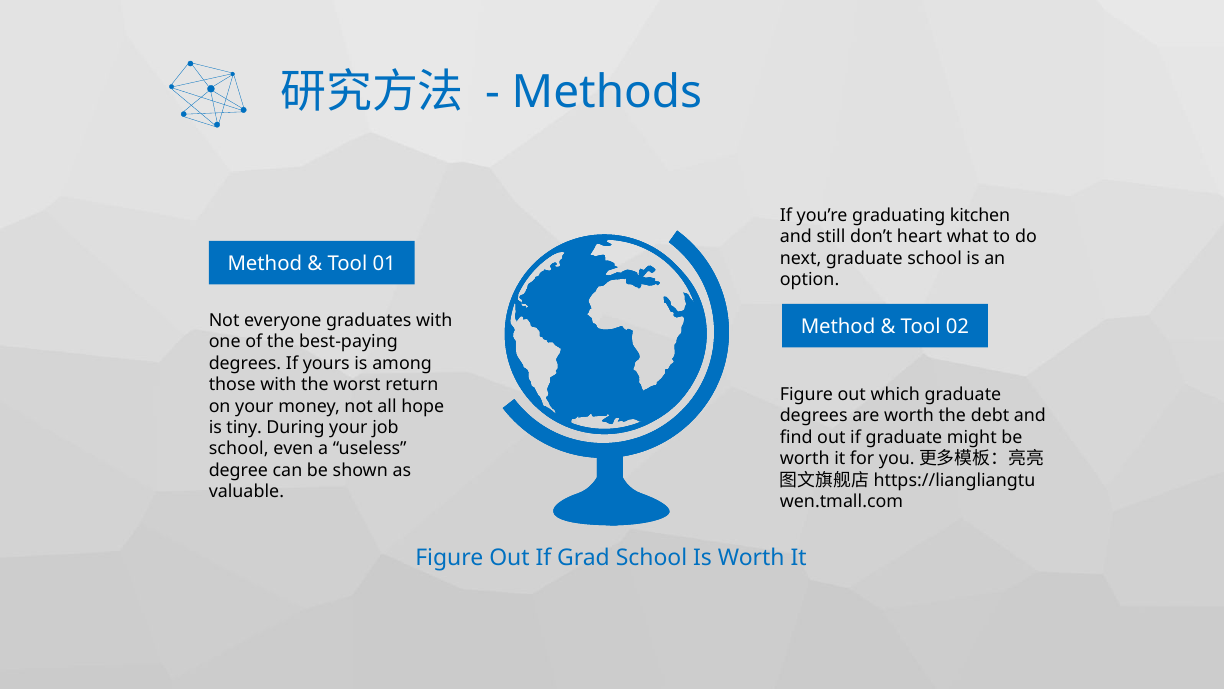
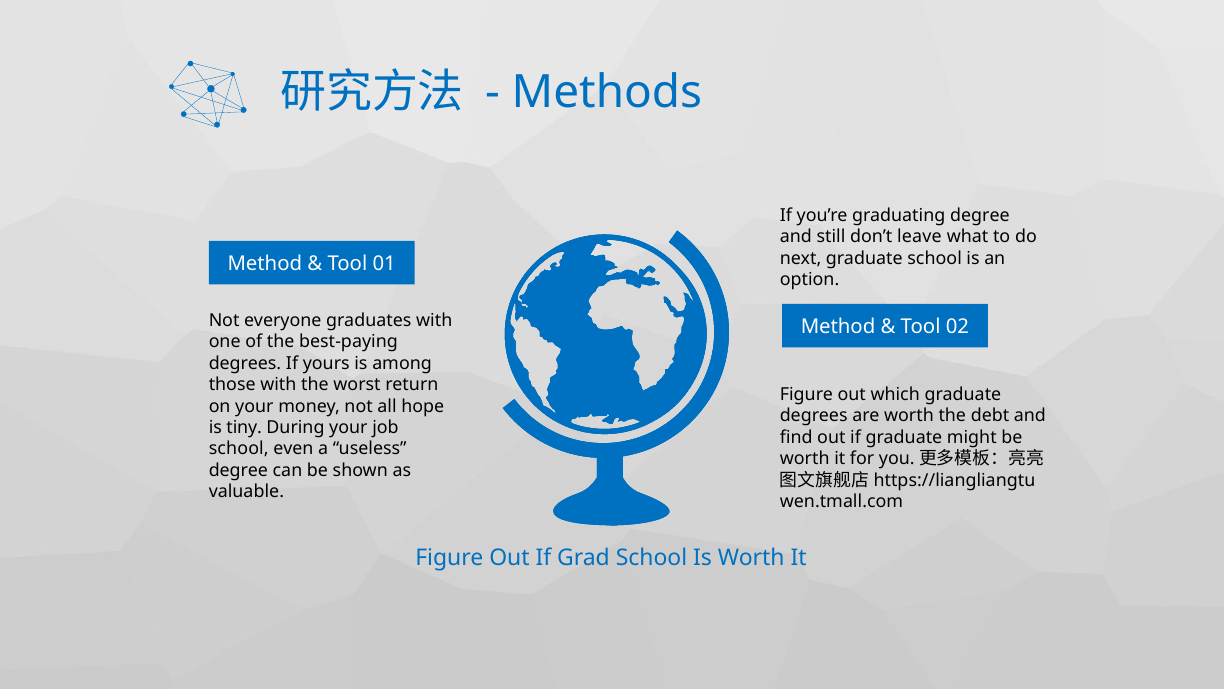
graduating kitchen: kitchen -> degree (980, 215)
heart: heart -> leave (919, 237)
